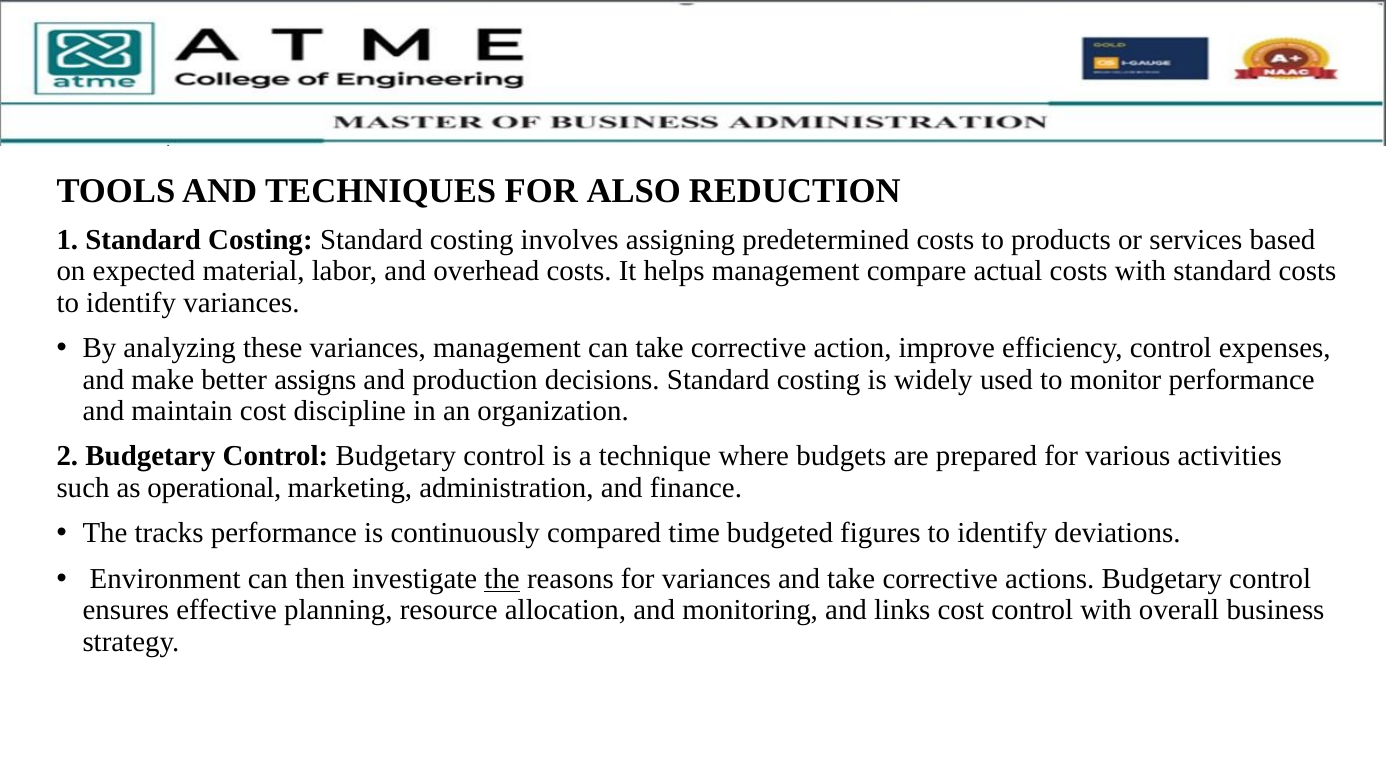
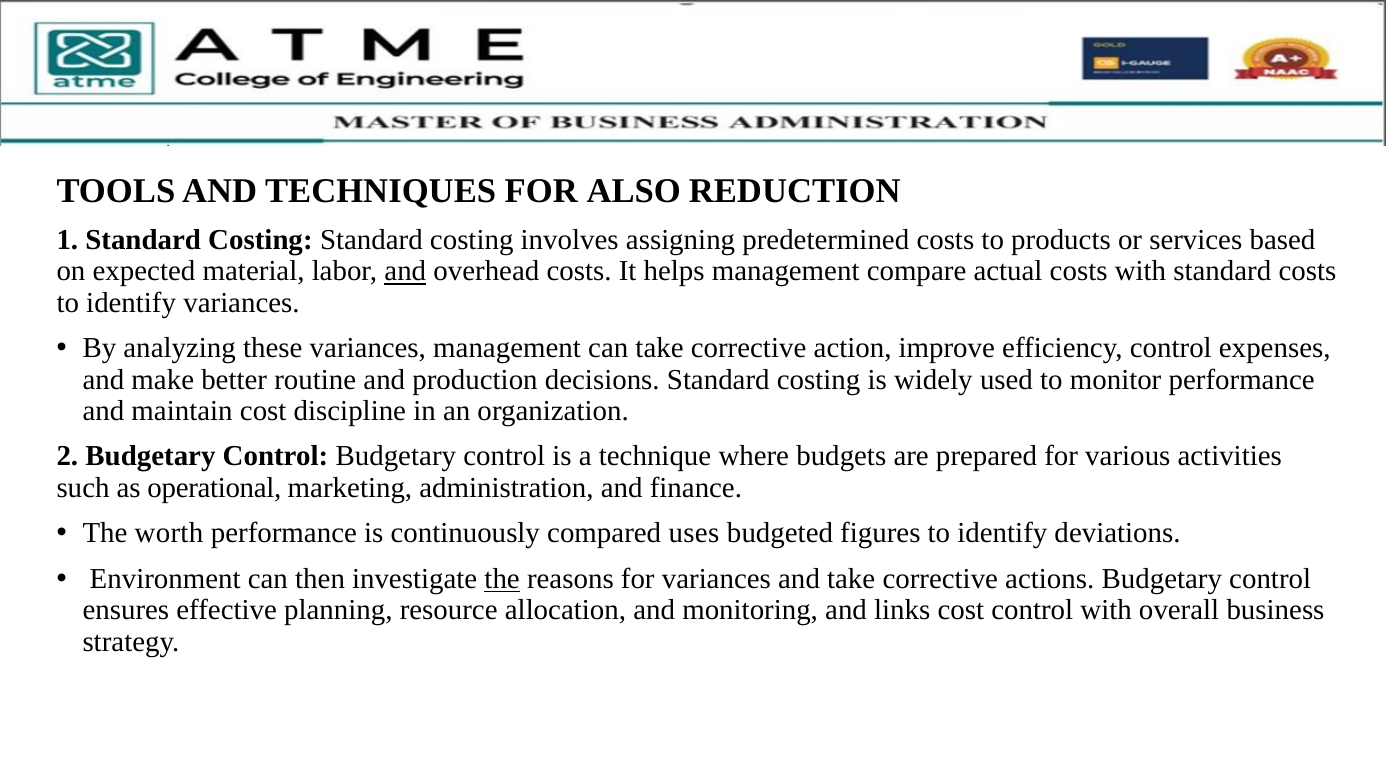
and underline: none -> present (405, 271)
assigns: assigns -> routine (315, 379)
tracks: tracks -> worth (169, 533)
time: time -> uses (694, 533)
